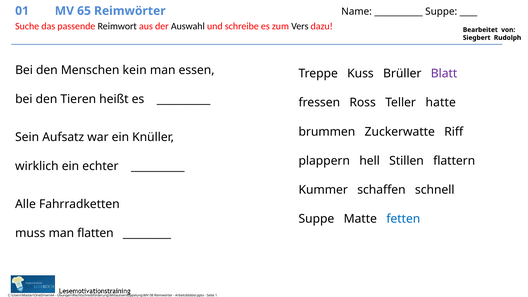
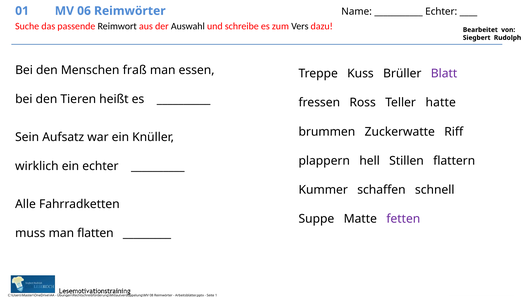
65: 65 -> 06 (84, 11)
Suppe: Suppe -> Echter (441, 12)
kein: kein -> fraß (135, 70)
fetten colour: blue -> purple (403, 219)
